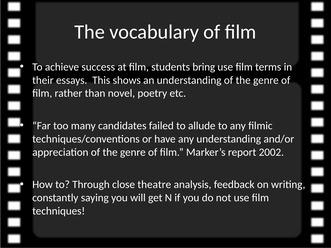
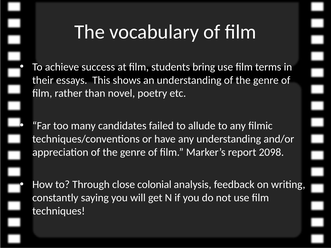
2002: 2002 -> 2098 (271, 152)
theatre: theatre -> colonial (154, 185)
